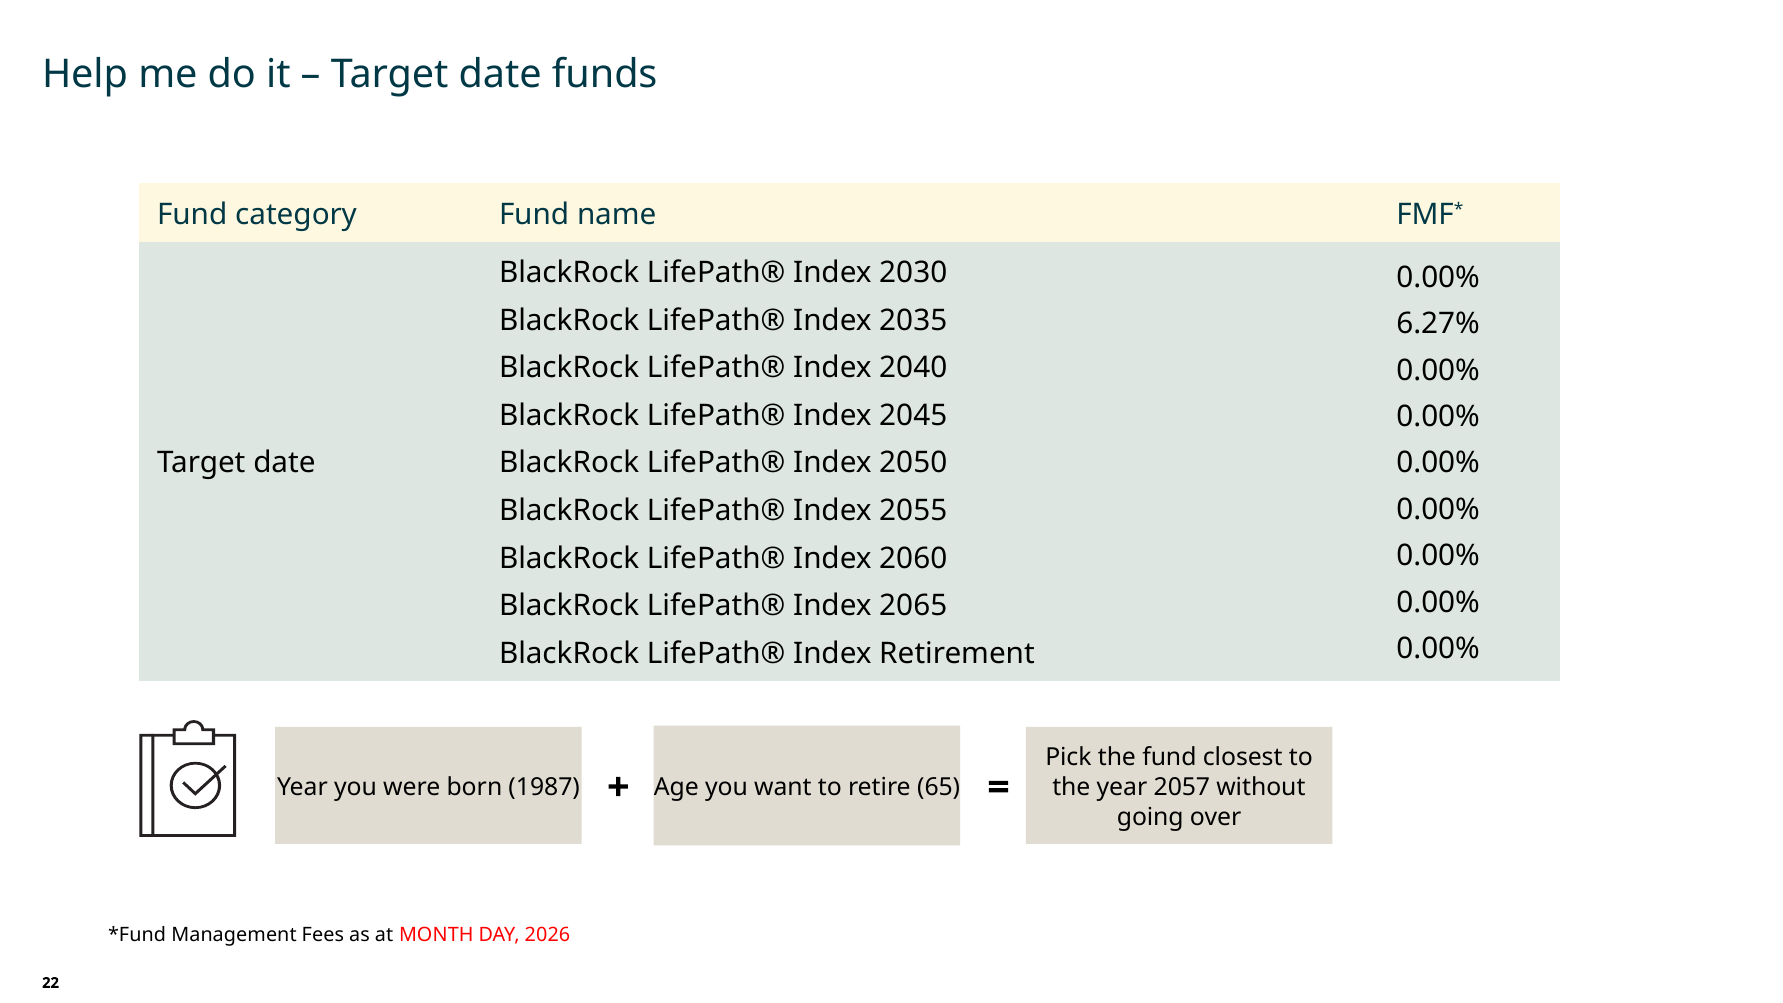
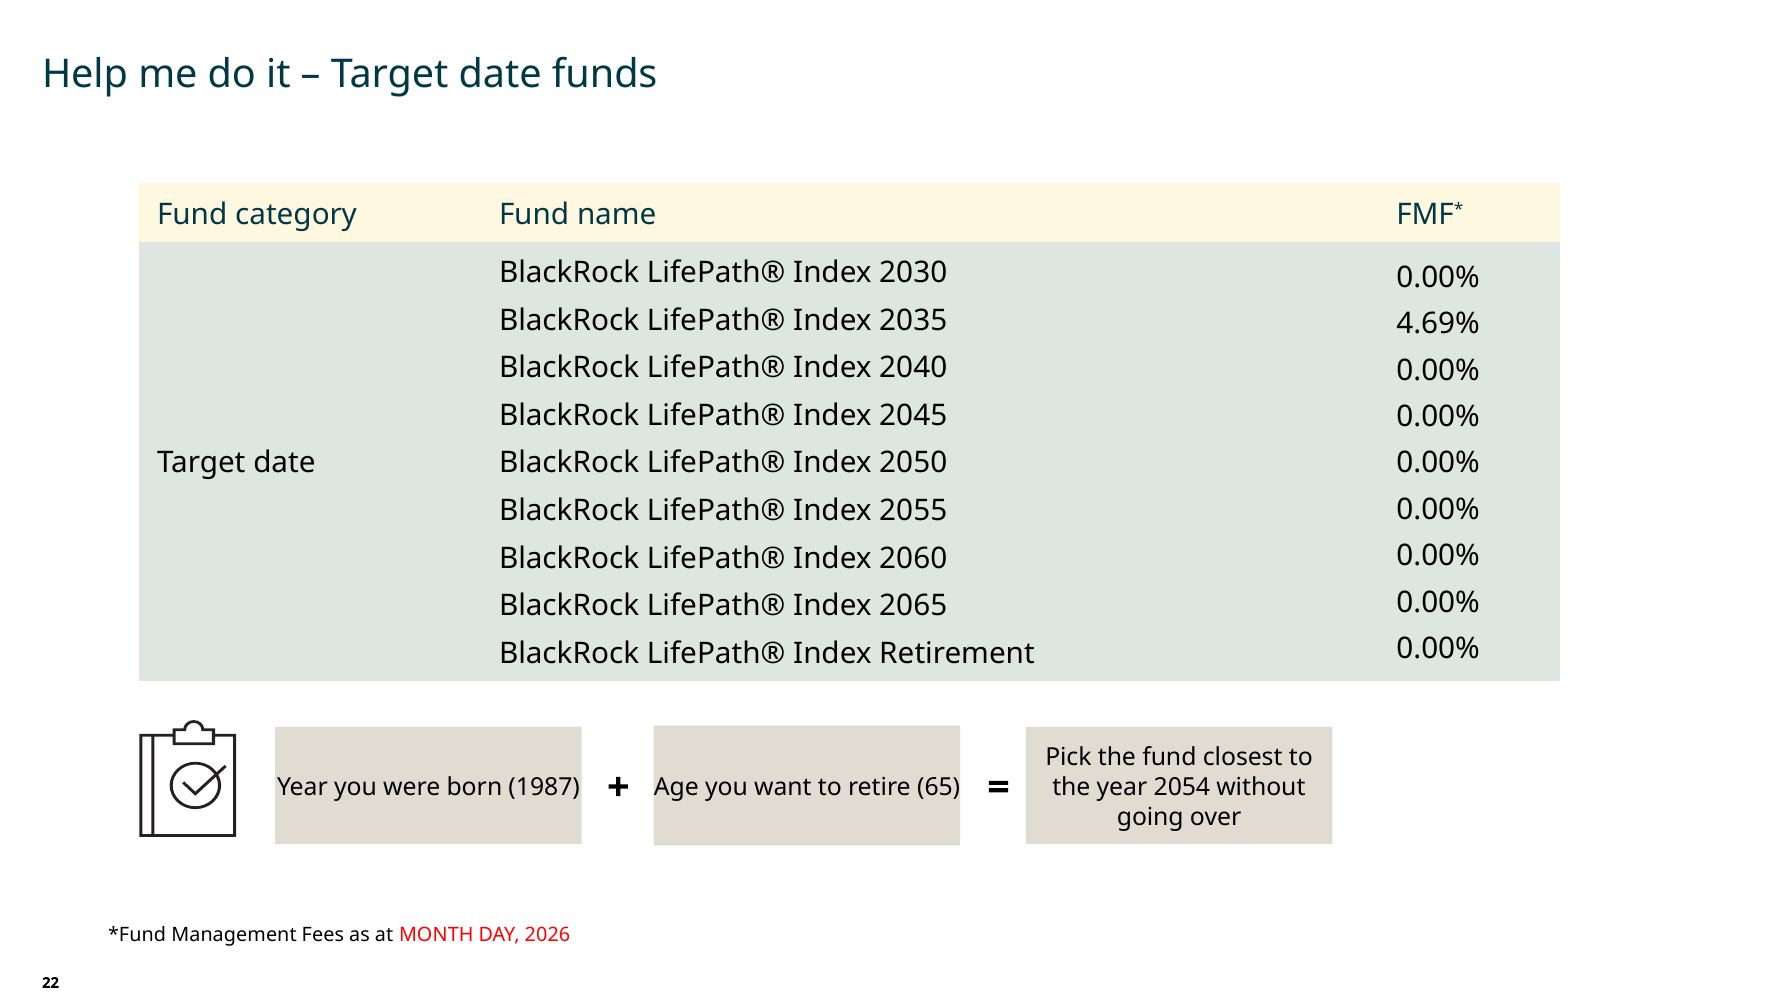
6.27%: 6.27% -> 4.69% (1438, 324)
2057: 2057 -> 2054 (1182, 787)
